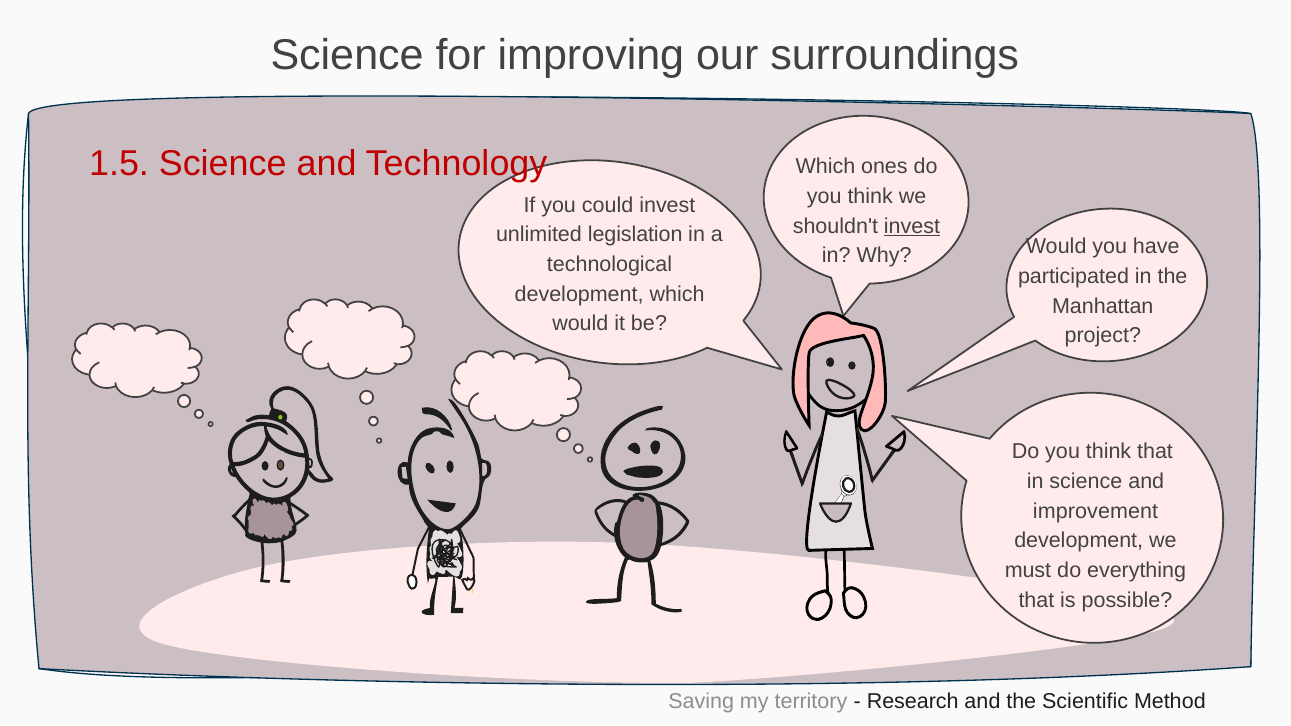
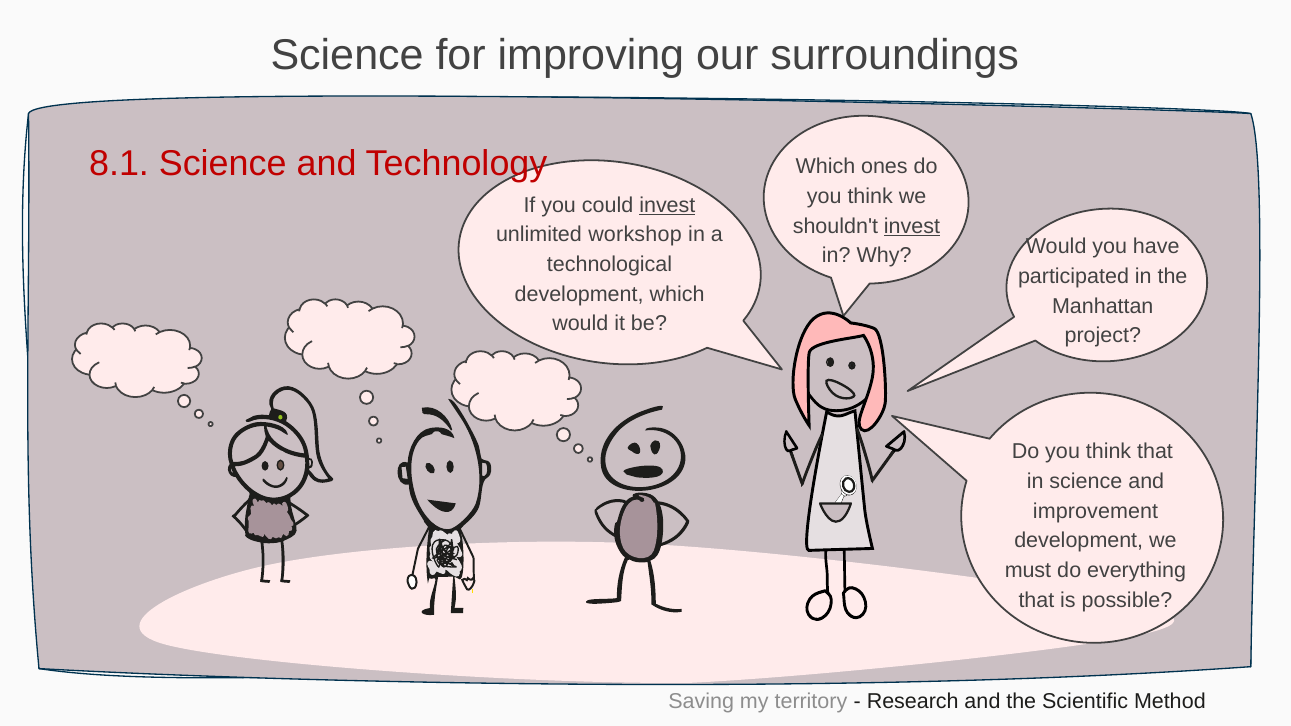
1.5: 1.5 -> 8.1 (119, 164)
invest underline: none -> present (667, 205)
legislation: legislation -> workshop (635, 235)
